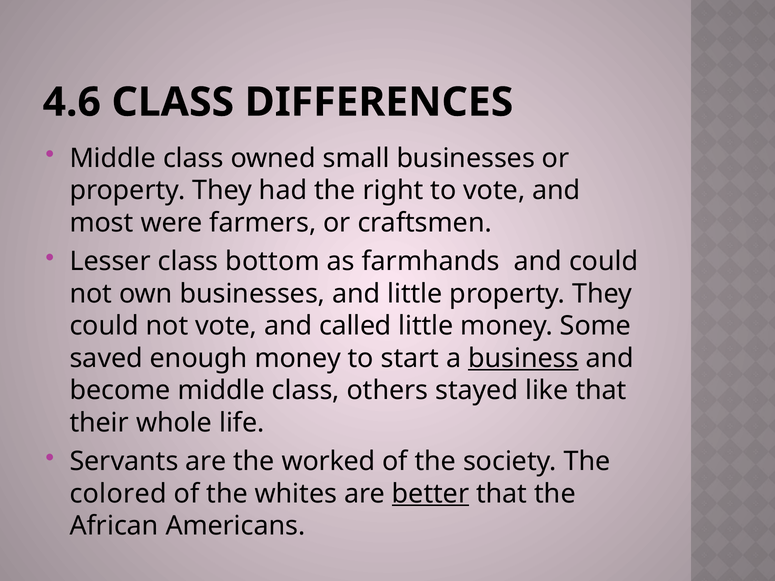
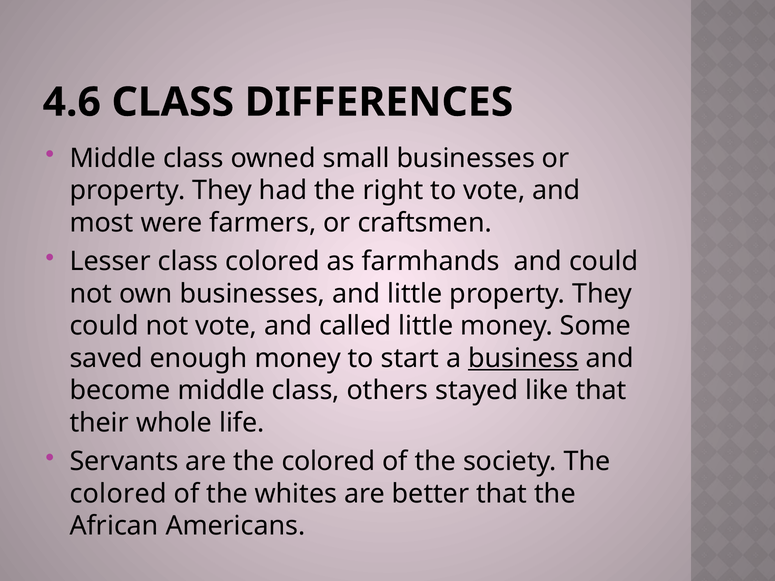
class bottom: bottom -> colored (273, 262)
are the worked: worked -> colored (328, 462)
better underline: present -> none (431, 494)
